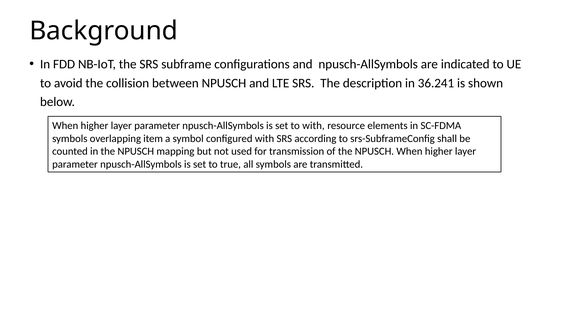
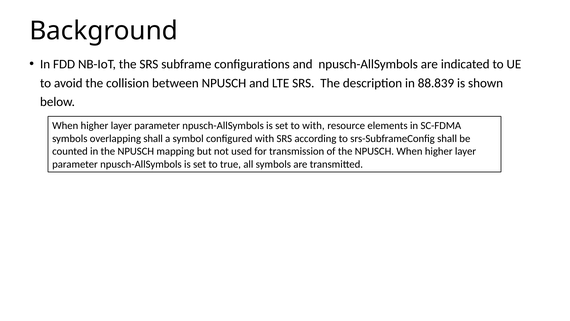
36.241: 36.241 -> 88.839 (436, 83)
overlapping item: item -> shall (153, 138)
